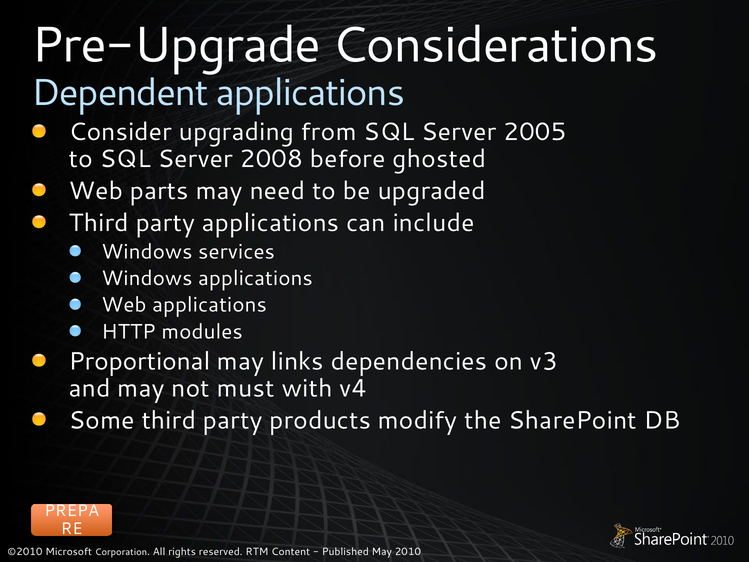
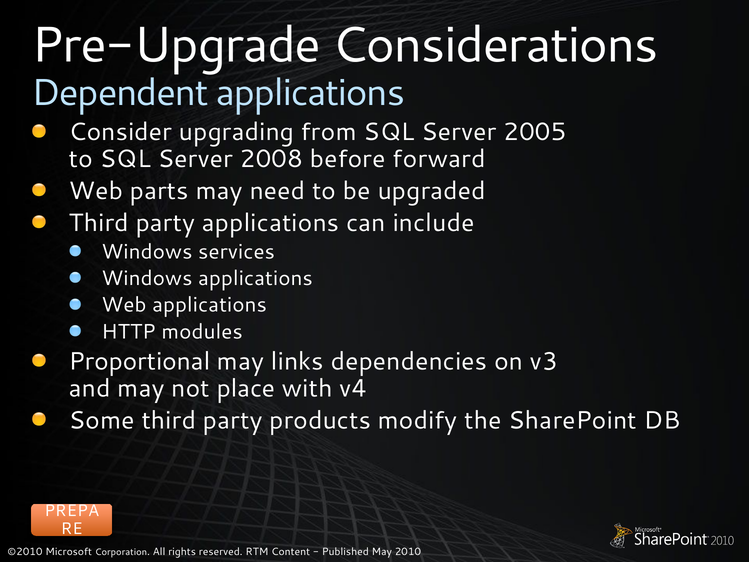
ghosted: ghosted -> forward (439, 159)
must: must -> place (246, 388)
